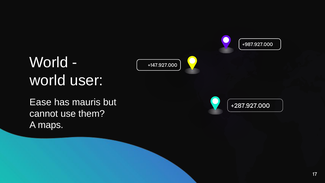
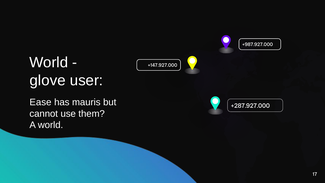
world: world -> glove (48, 80)
A maps: maps -> world (51, 125)
